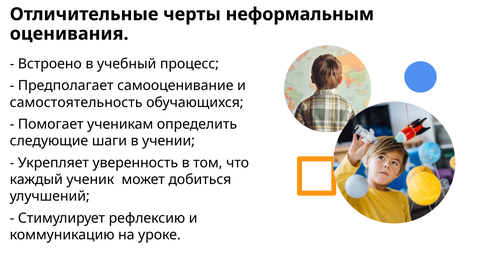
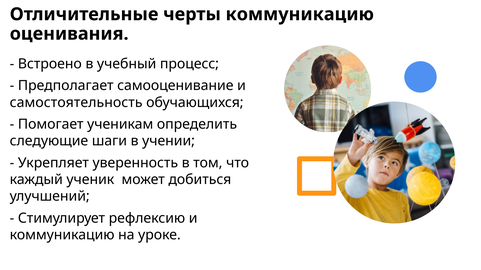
черты неформальным: неформальным -> коммуникацию (300, 14)
